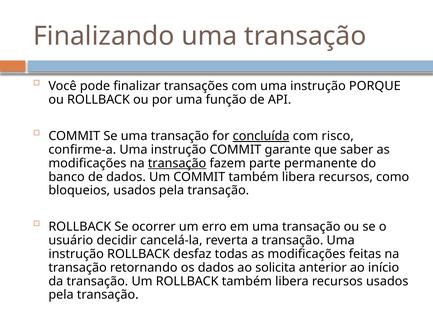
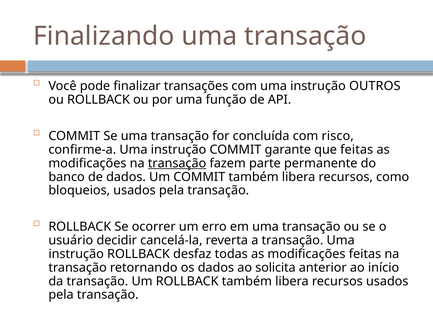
PORQUE: PORQUE -> OUTROS (375, 86)
concluída underline: present -> none (261, 136)
que saber: saber -> feitas (357, 150)
